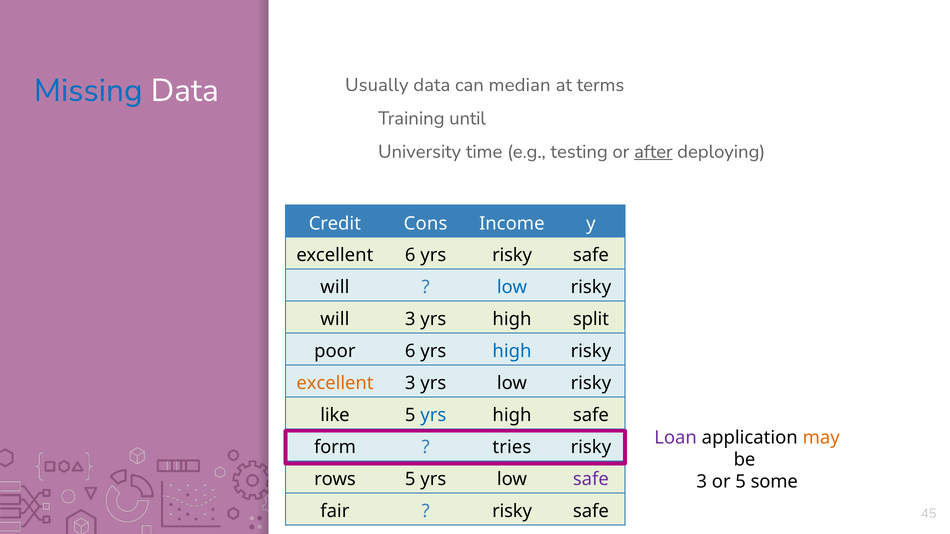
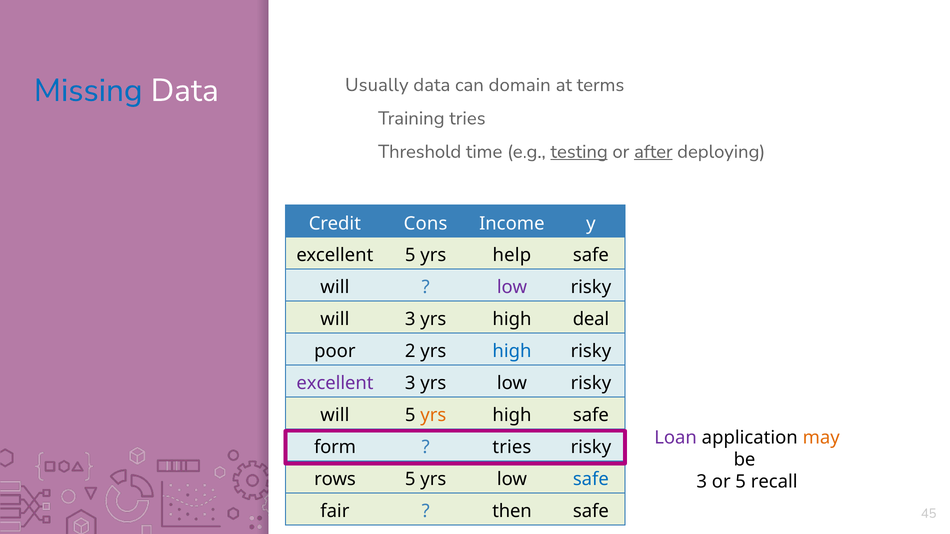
median: median -> domain (520, 85)
Training until: until -> tries (467, 118)
University: University -> Threshold (420, 152)
testing underline: none -> present (579, 152)
excellent 6: 6 -> 5 (410, 256)
yrs risky: risky -> help (512, 256)
low colour: blue -> purple (512, 288)
split: split -> deal (591, 320)
poor 6: 6 -> 2 (410, 352)
excellent colour: orange -> purple (335, 384)
like: like -> will (335, 416)
yrs colour: blue -> orange (433, 416)
safe colour: purple -> blue (591, 480)
some: some -> recall (774, 482)
risky: risky -> then (512, 512)
